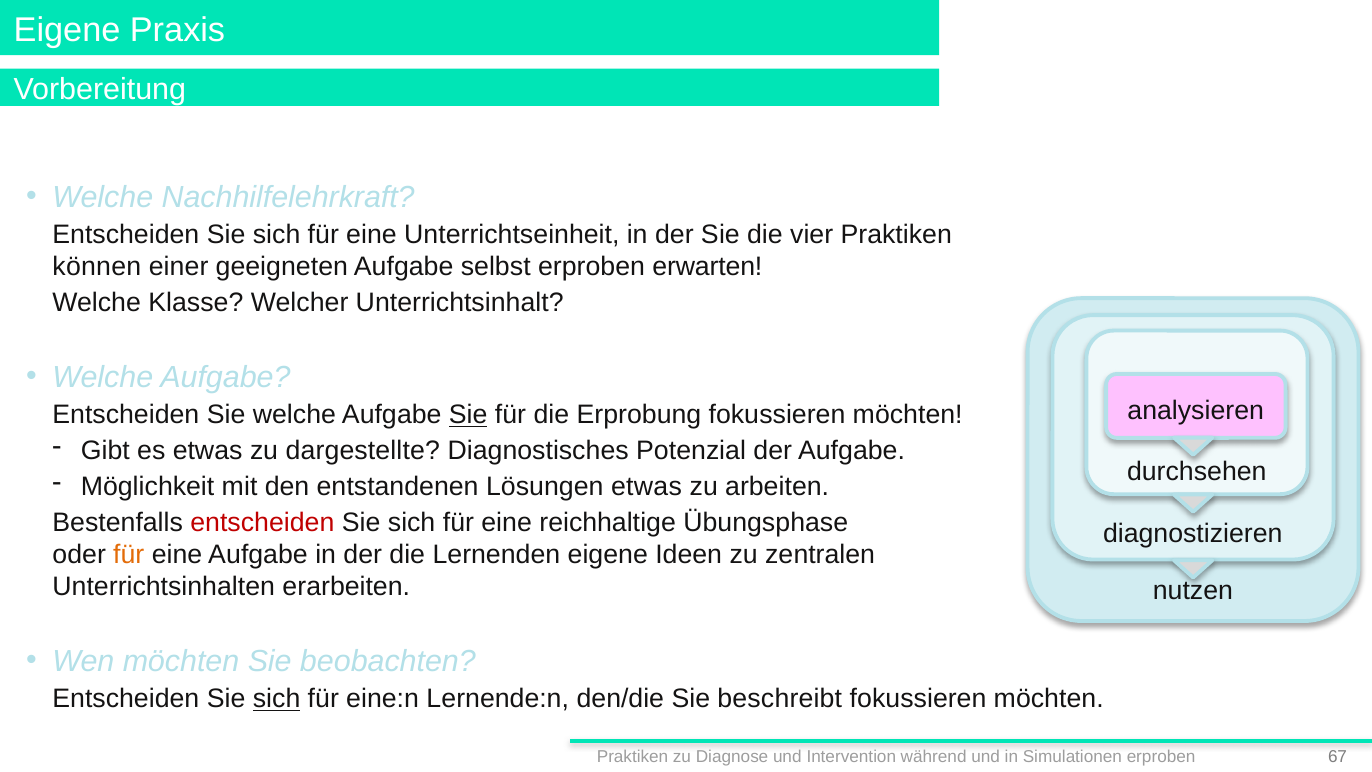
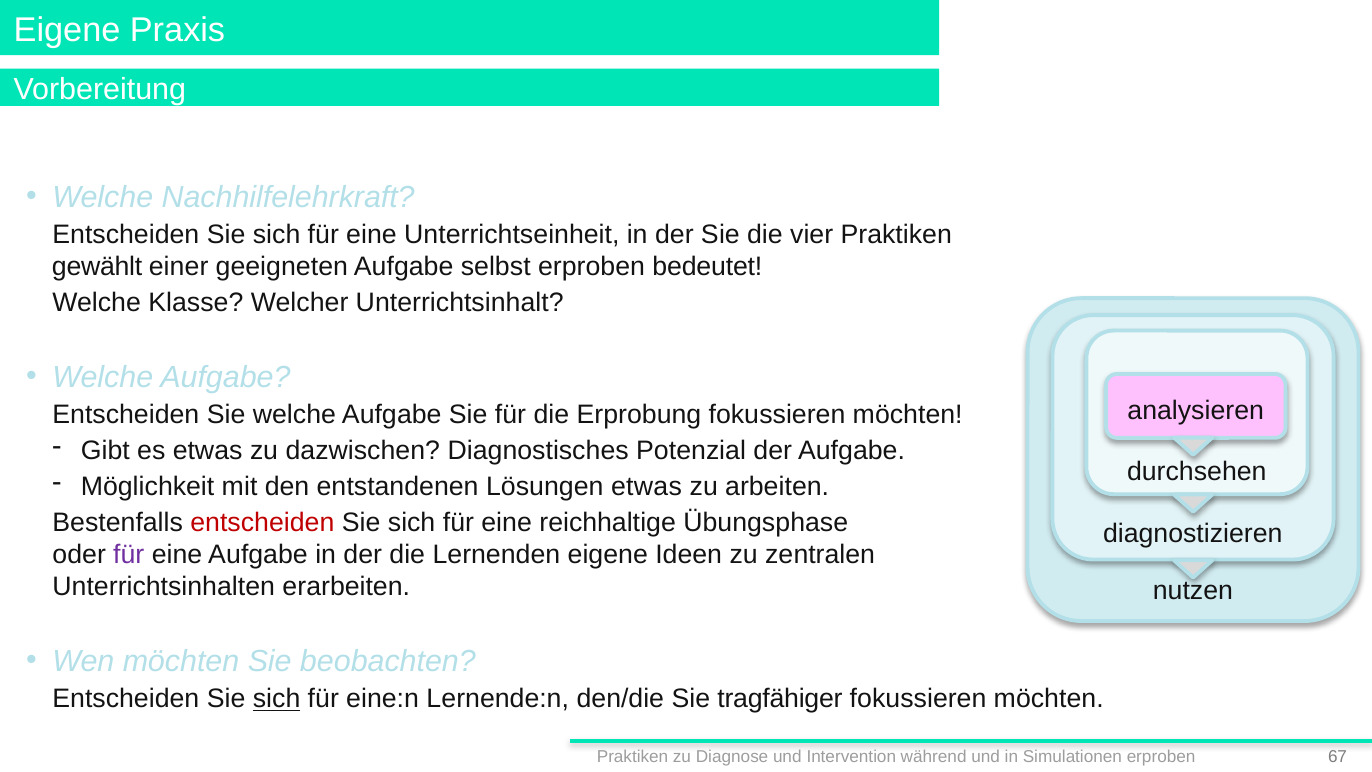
können: können -> gewählt (97, 267)
erwarten: erwarten -> bedeutet (707, 267)
Sie underline: present -> none (468, 415)
dargestellte: dargestellte -> dazwischen (363, 451)
für colour: orange -> purple (129, 555)
beschreibt: beschreibt -> tragfähiger (780, 699)
